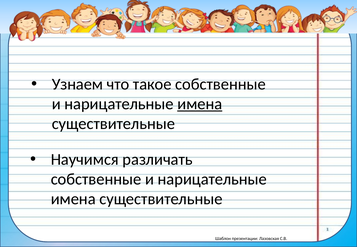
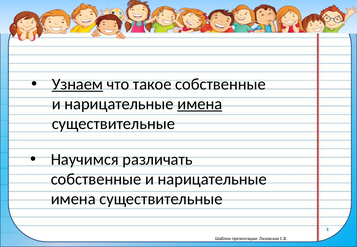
Узнаем underline: none -> present (77, 84)
